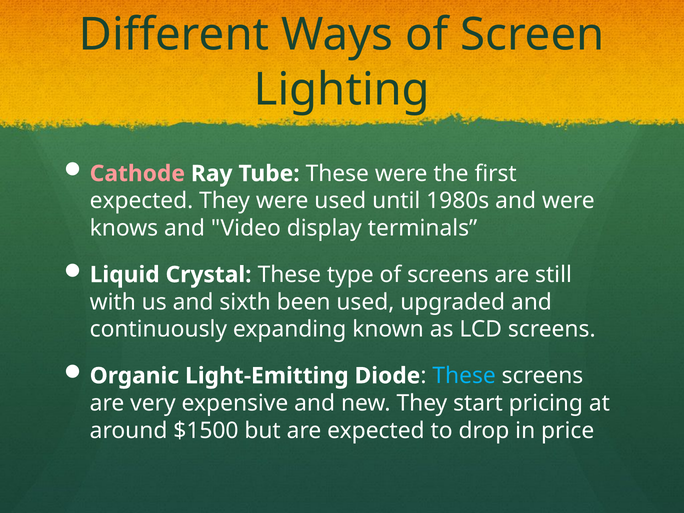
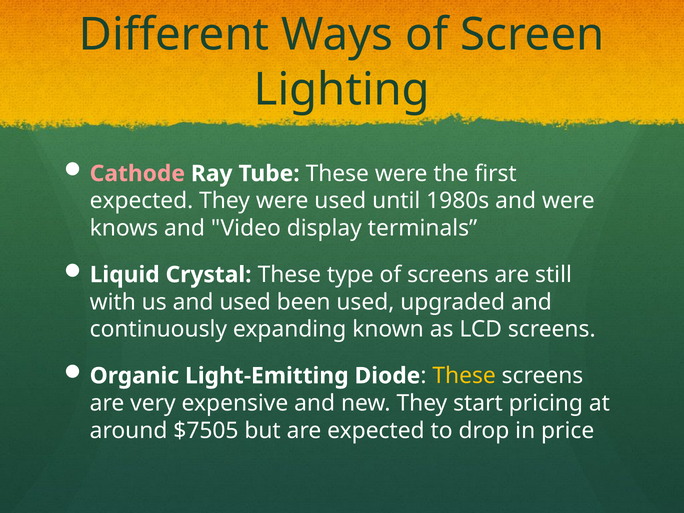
and sixth: sixth -> used (245, 302)
These colour: light blue -> yellow (464, 376)
$1500: $1500 -> $7505 (206, 431)
